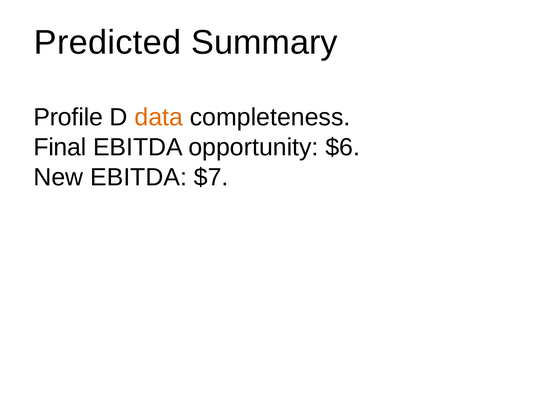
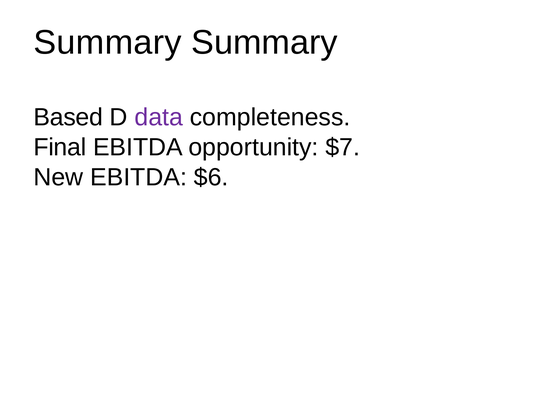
Predicted: Predicted -> Summary (108, 43)
Profile: Profile -> Based (68, 117)
data colour: orange -> purple (159, 117)
$6: $6 -> $7 (343, 147)
$7: $7 -> $6 (211, 177)
